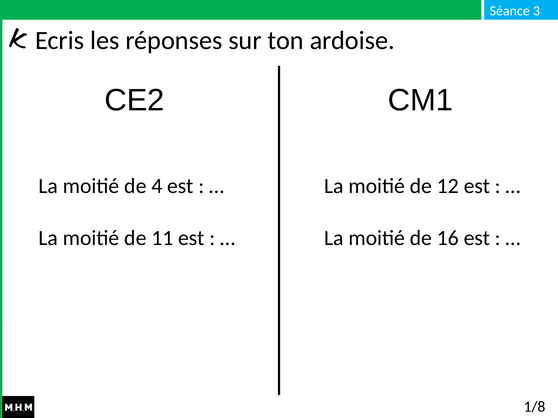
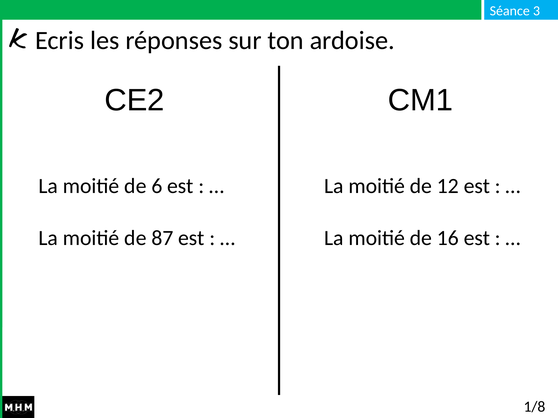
4: 4 -> 6 (157, 186)
11: 11 -> 87 (162, 238)
